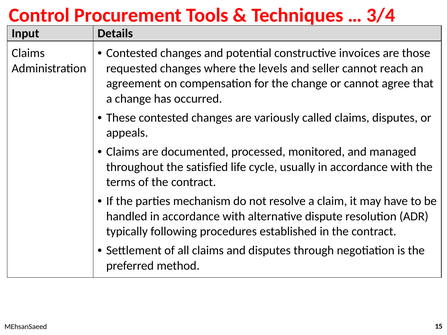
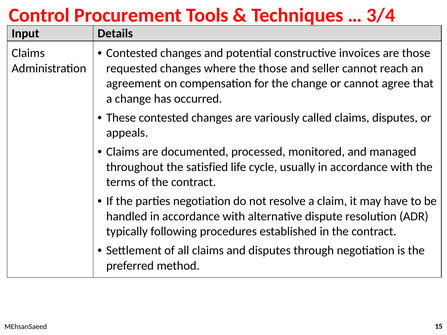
the levels: levels -> those (273, 68)
parties mechanism: mechanism -> negotiation (202, 201)
